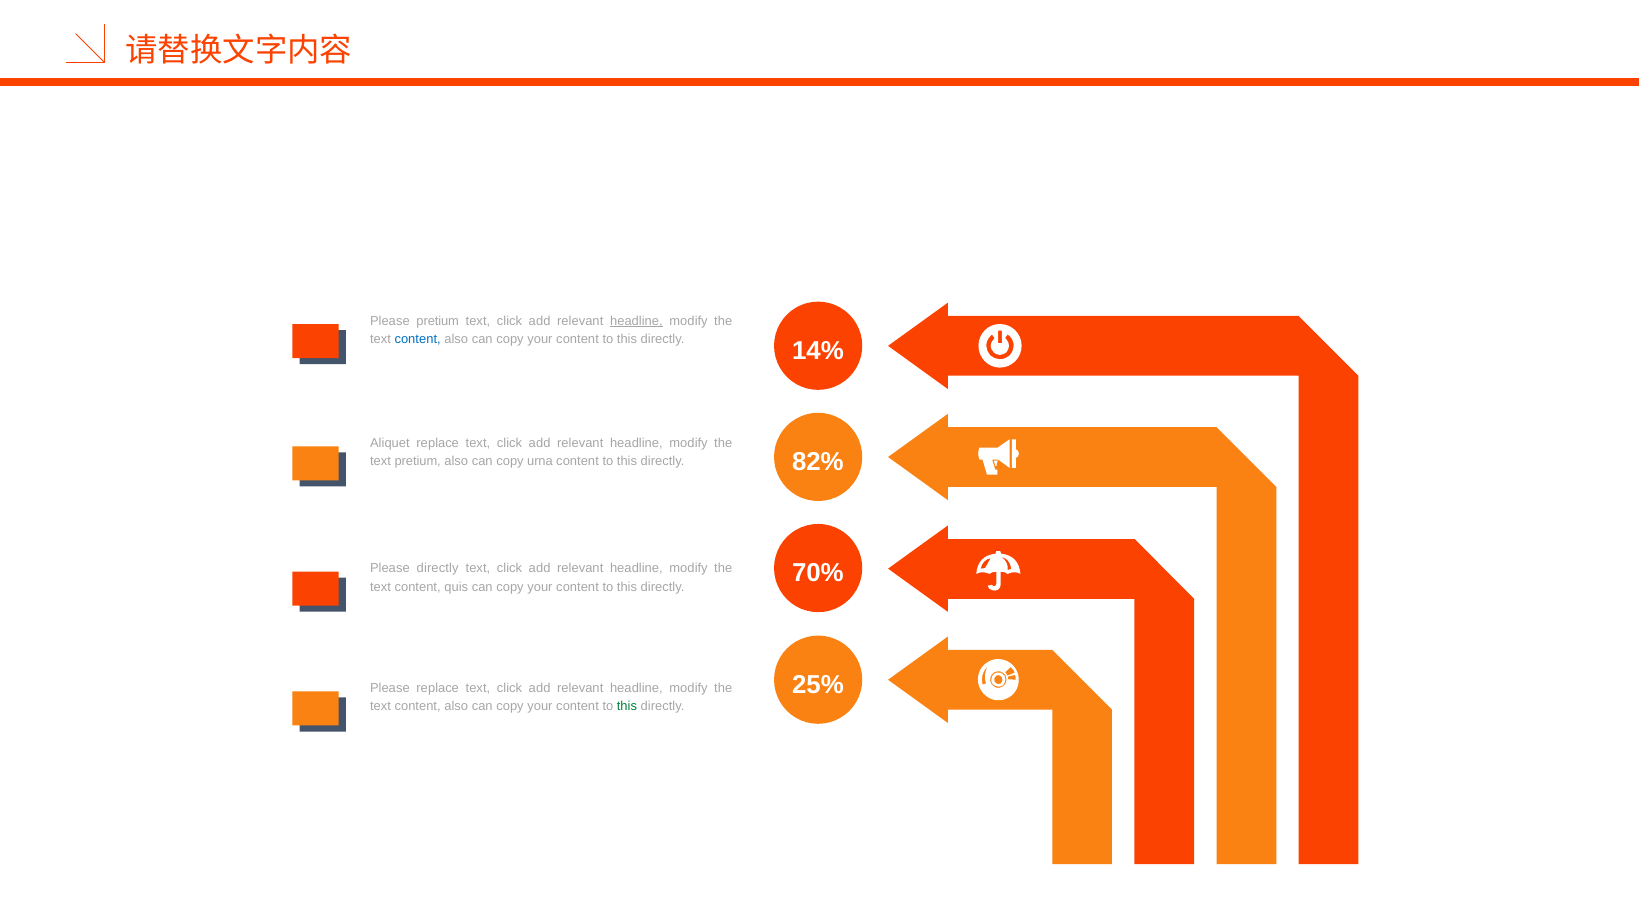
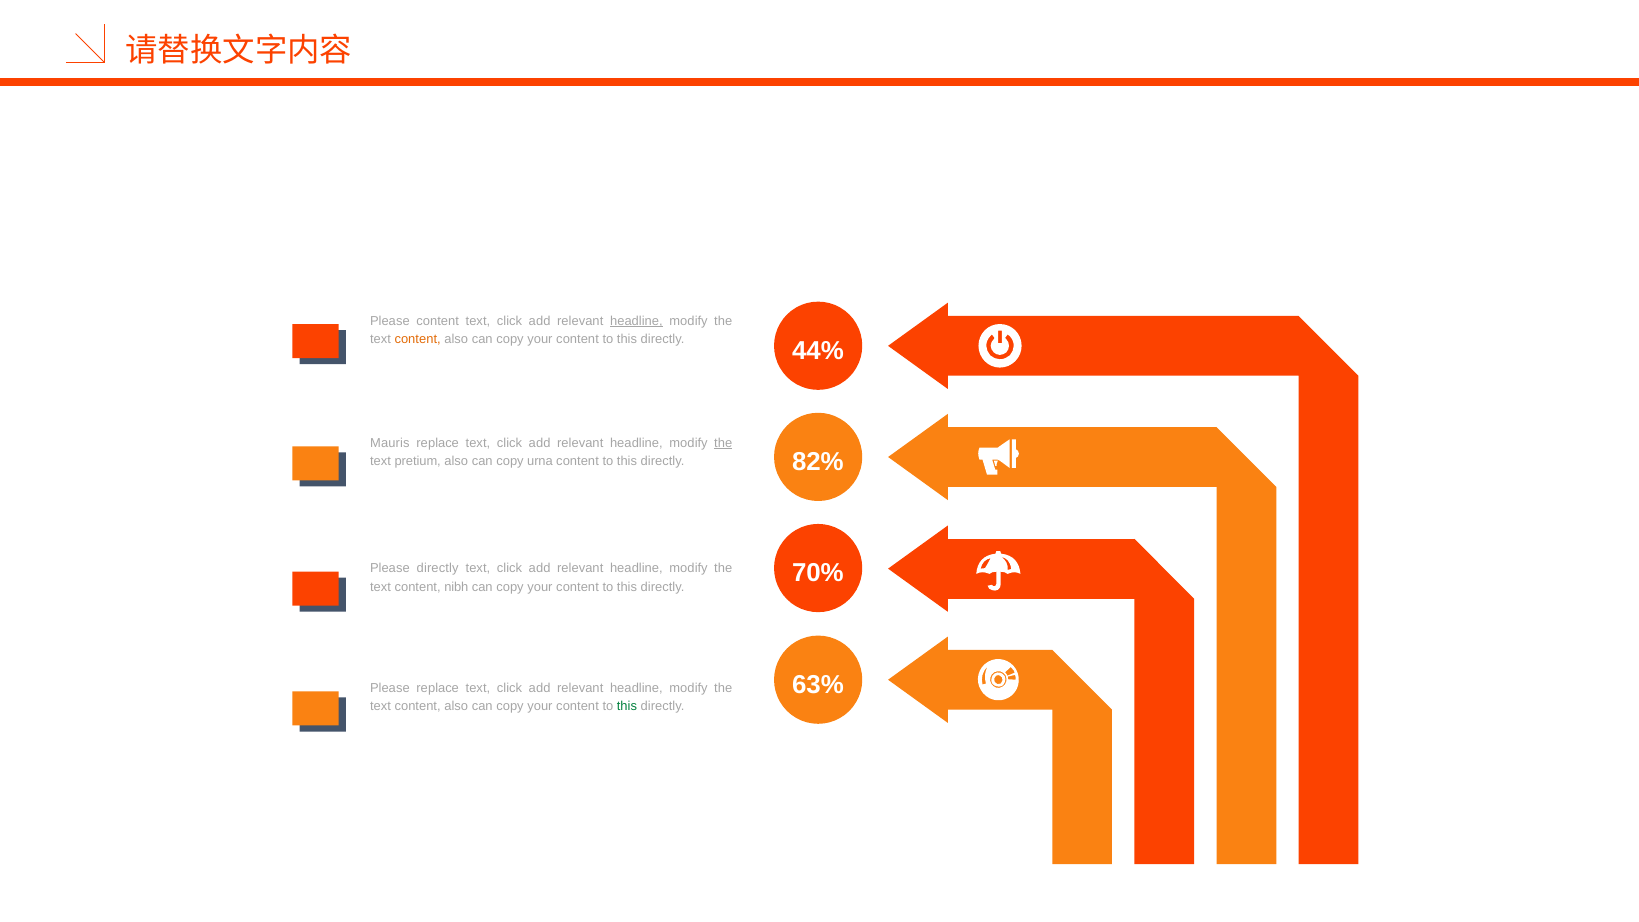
Please pretium: pretium -> content (438, 321)
content colour: blue -> orange (418, 339)
14%: 14% -> 44% (818, 350)
Aliquet: Aliquet -> Mauris (390, 443)
the underline: none -> present (723, 443)
quis: quis -> nibh (456, 587)
25%: 25% -> 63% (818, 684)
